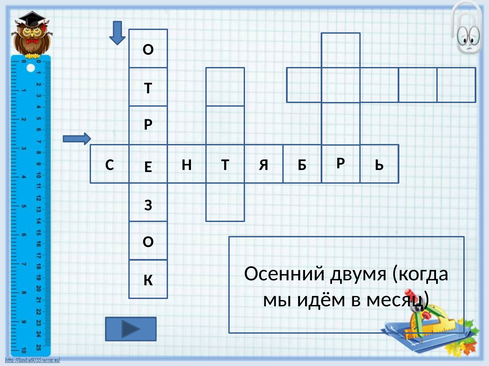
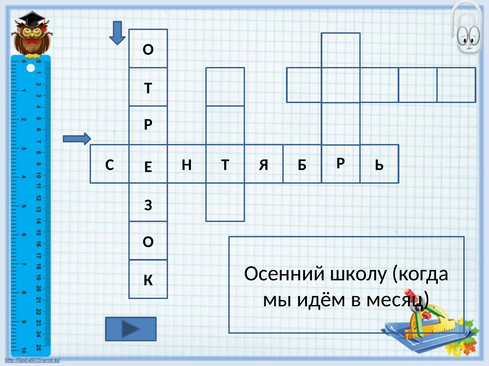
двумя: двумя -> школу (359, 274)
